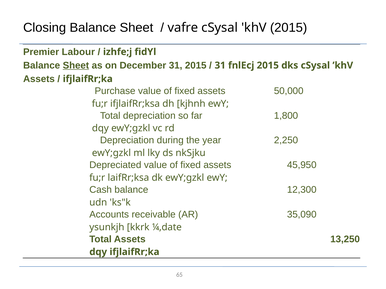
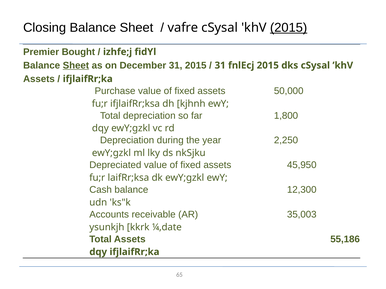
2015 underline: none -> present (289, 28)
Labour: Labour -> Bought (78, 52)
35,090: 35,090 -> 35,003 (302, 215)
13,250: 13,250 -> 55,186 (345, 240)
